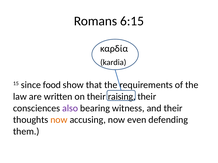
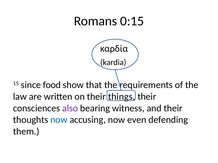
6:15: 6:15 -> 0:15 (132, 21)
raising: raising -> things (122, 97)
now colour: orange -> blue (59, 120)
